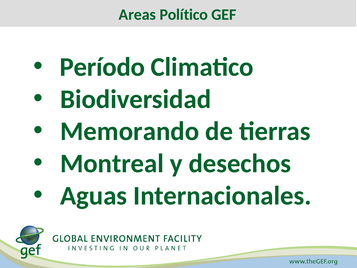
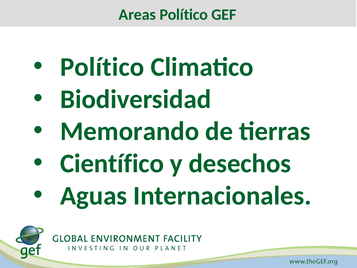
Período: Período -> Político (102, 67)
Montreal: Montreal -> Científico (112, 163)
